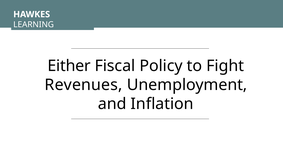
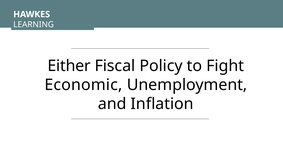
Revenues: Revenues -> Economic (83, 85)
